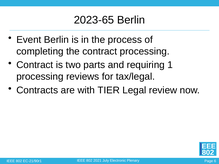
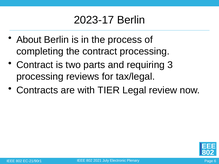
2023-65: 2023-65 -> 2023-17 (94, 20)
Event: Event -> About (29, 40)
1: 1 -> 3 (170, 65)
